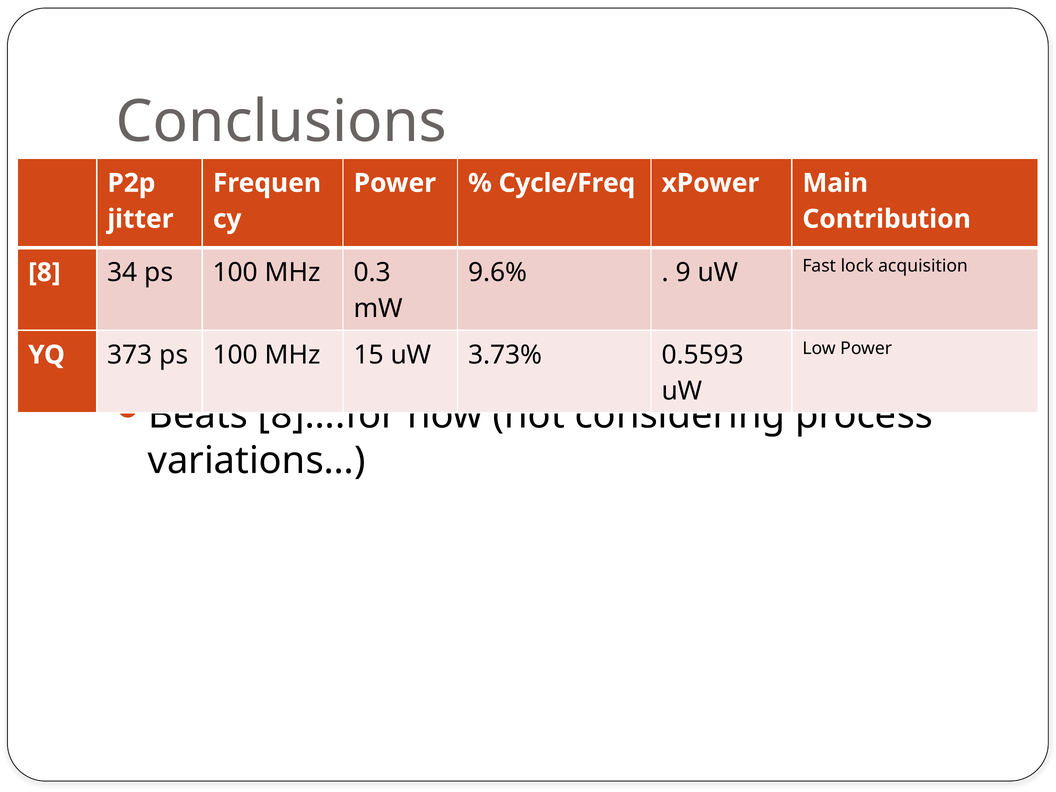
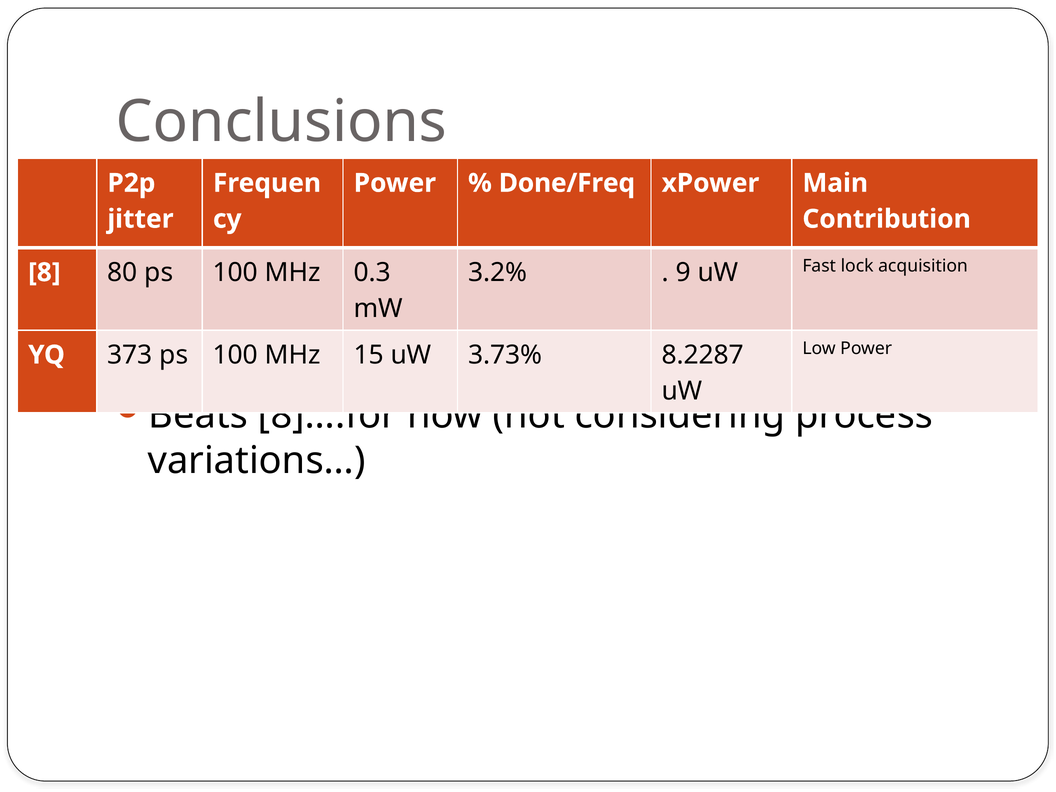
Cycle/Freq: Cycle/Freq -> Done/Freq (567, 183)
9.6%: 9.6% -> 3.2% (498, 272)
34: 34 -> 80 (122, 272)
0.5593: 0.5593 -> 8.2287 (703, 355)
